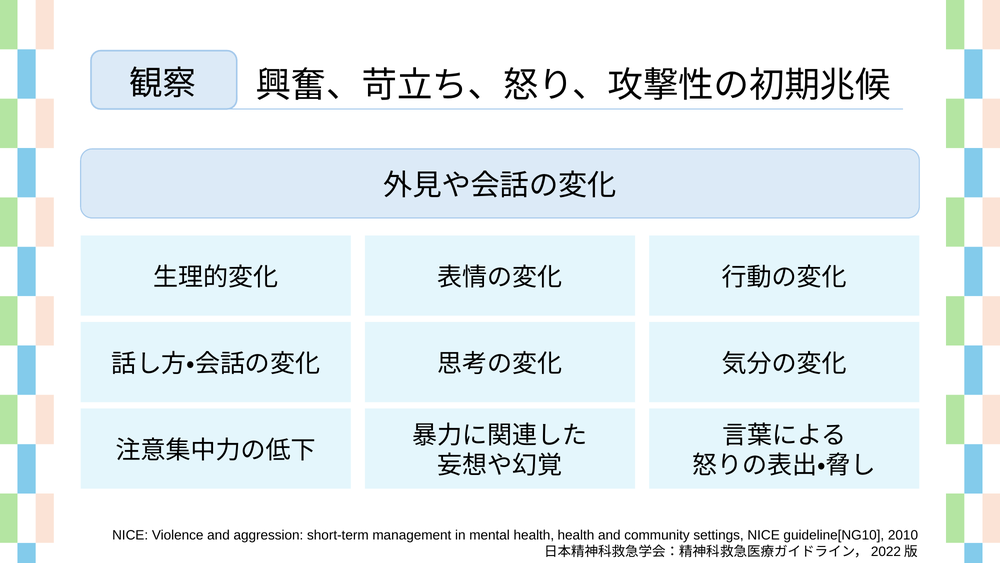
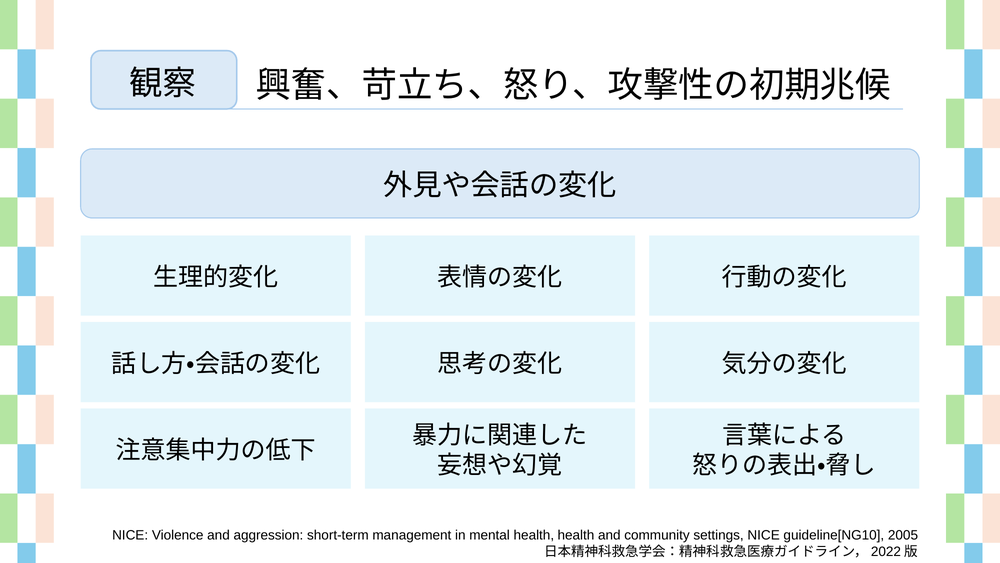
2010: 2010 -> 2005 (903, 535)
